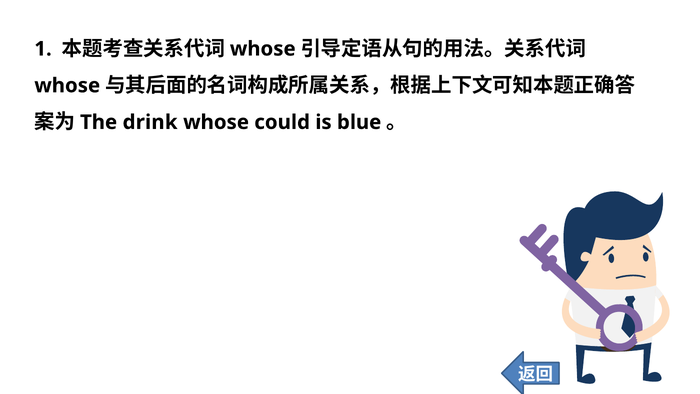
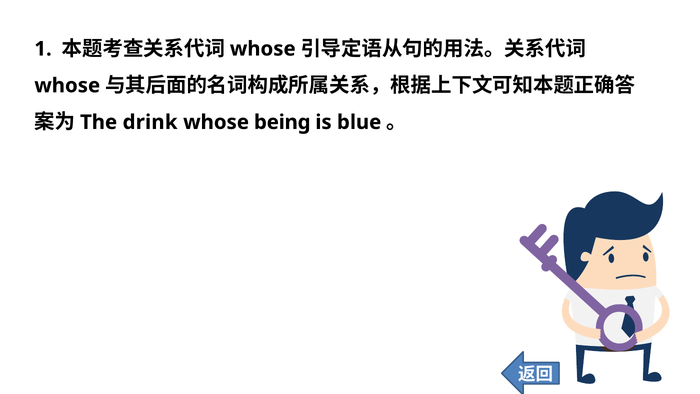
could: could -> being (282, 122)
